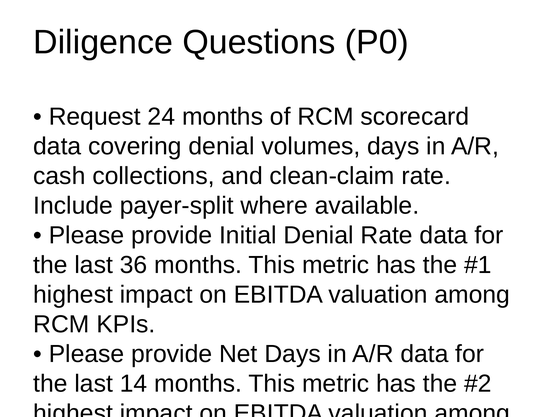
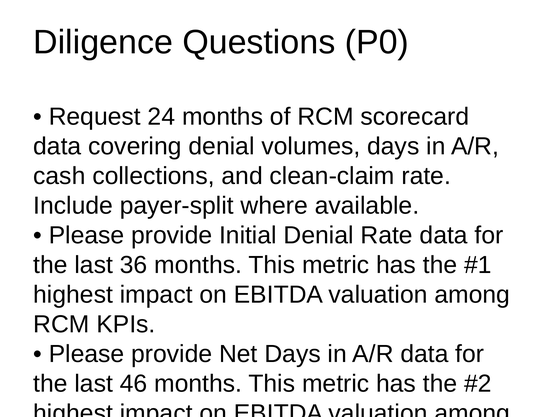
14: 14 -> 46 (134, 384)
